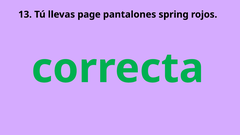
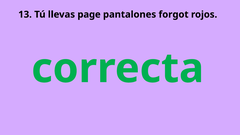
spring: spring -> forgot (174, 14)
